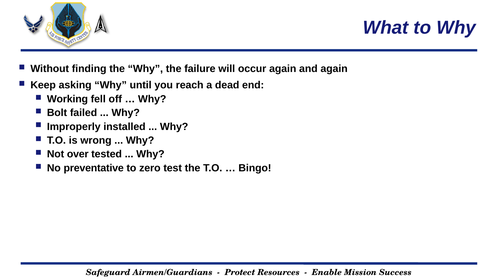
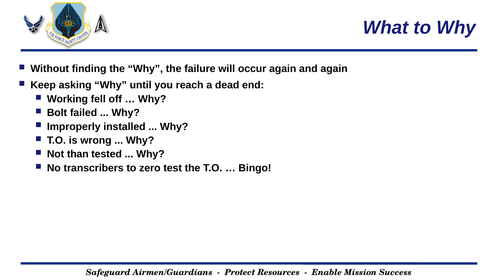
over: over -> than (78, 154)
preventative: preventative -> transcribers (94, 168)
